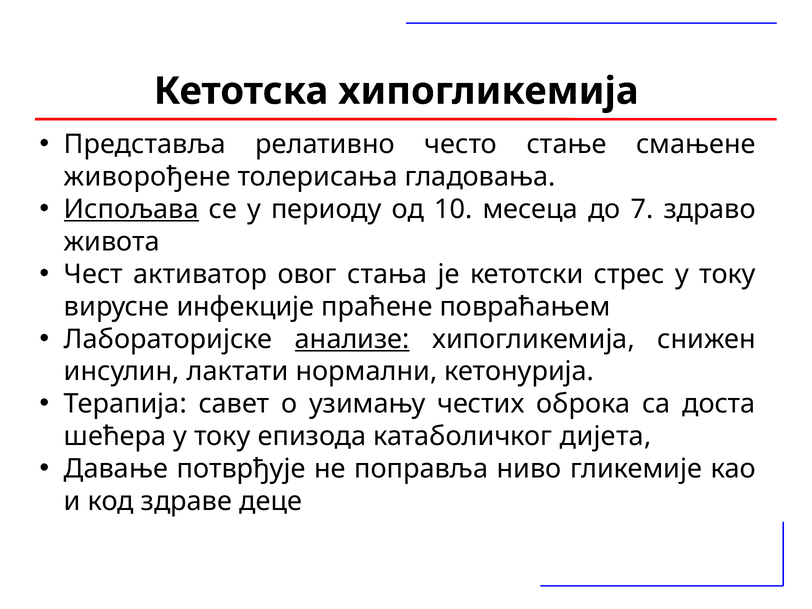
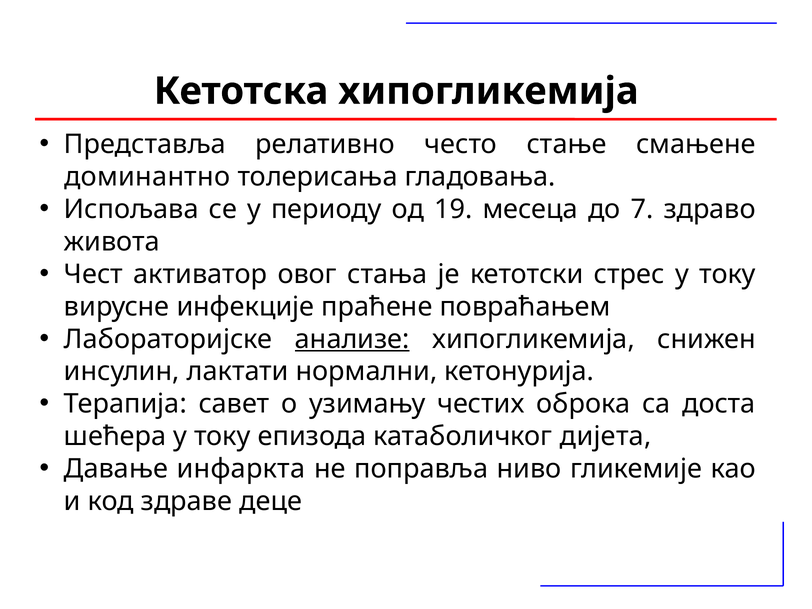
живорођене: живорођене -> доминантно (147, 177)
Испољава underline: present -> none (131, 209)
10: 10 -> 19 (453, 209)
потврђује: потврђује -> инфаркта (241, 469)
